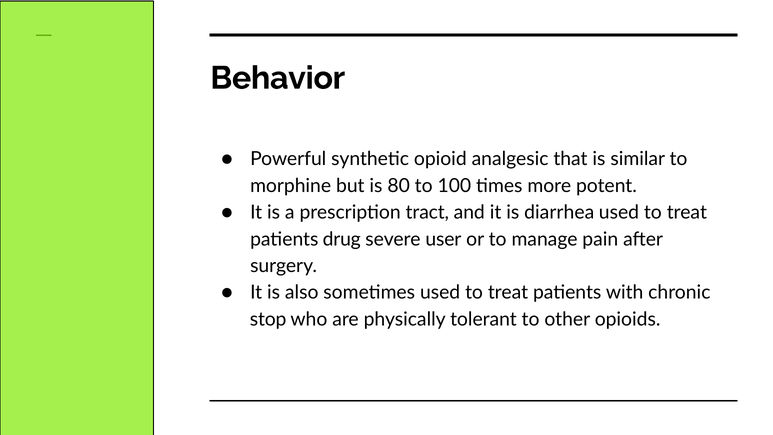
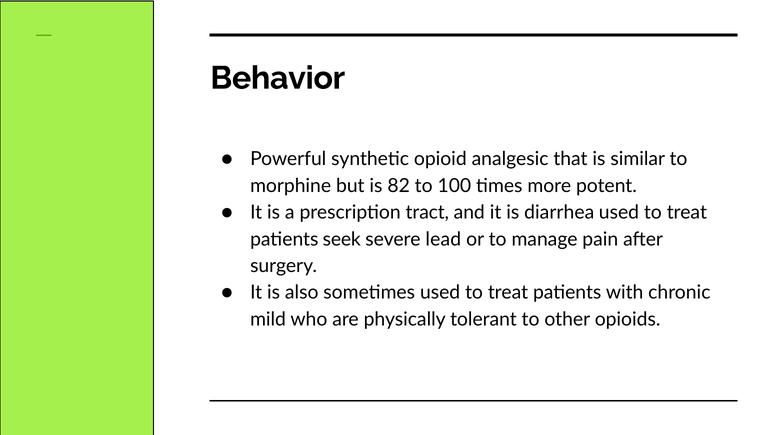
80: 80 -> 82 (399, 186)
drug: drug -> seek (342, 239)
user: user -> lead (443, 239)
stop: stop -> mild (268, 319)
